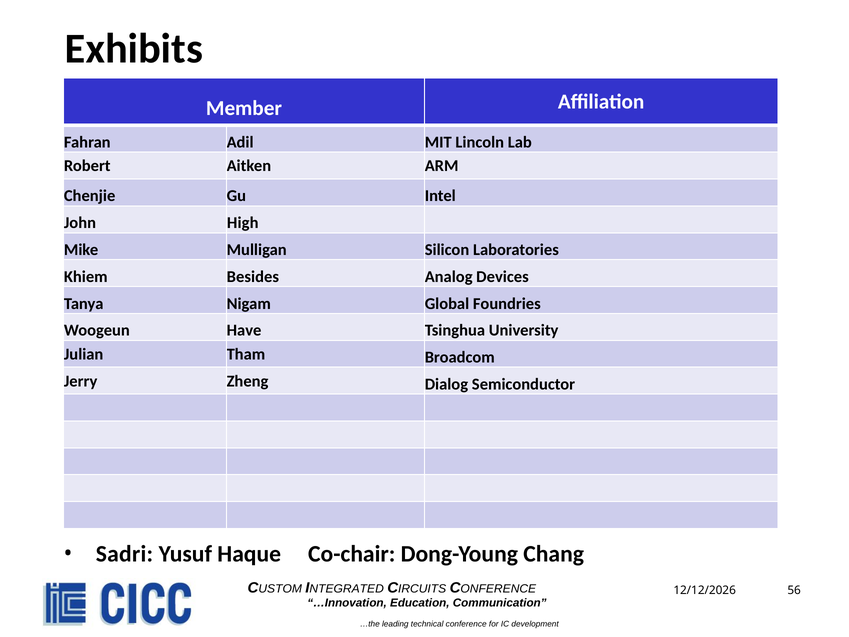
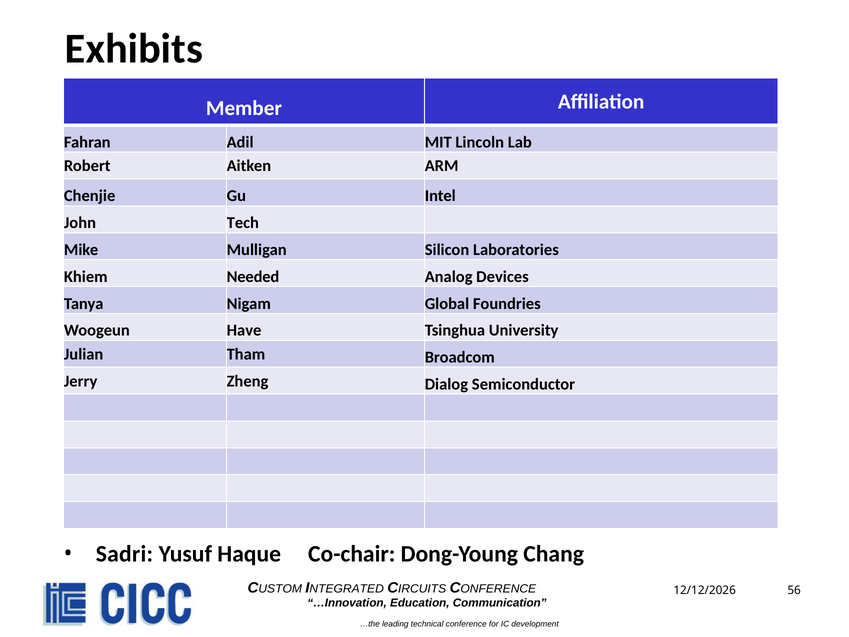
High: High -> Tech (243, 223)
Besides: Besides -> Needed (253, 277)
